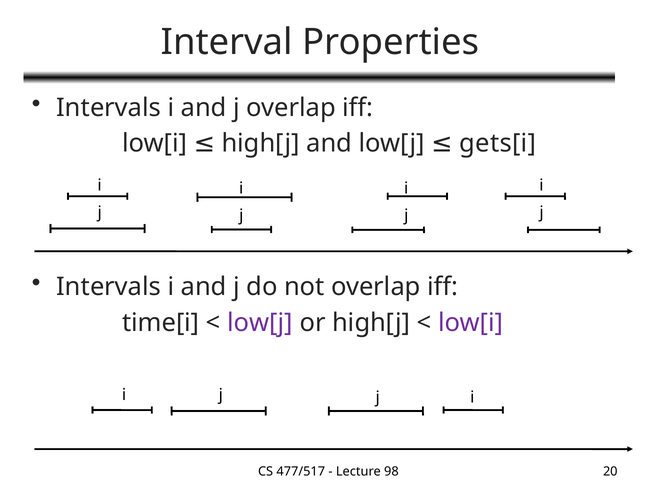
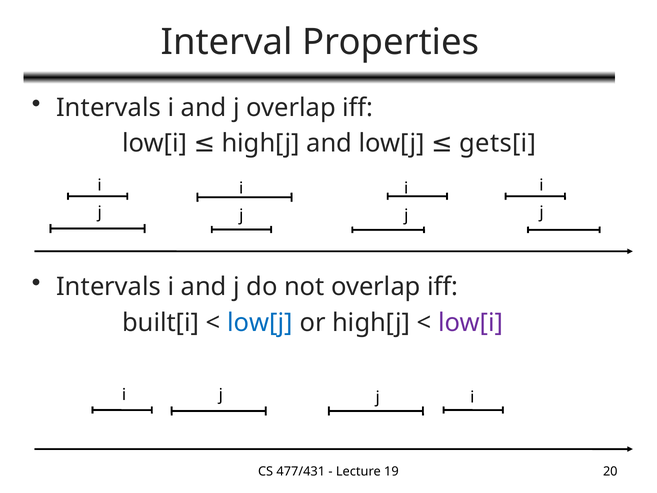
time[i: time[i -> built[i (161, 322)
low[j colour: purple -> blue (260, 322)
477/517: 477/517 -> 477/431 (301, 472)
98: 98 -> 19 (391, 472)
